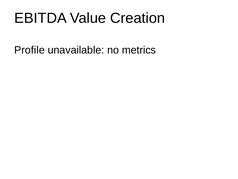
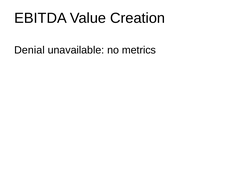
Profile: Profile -> Denial (29, 50)
